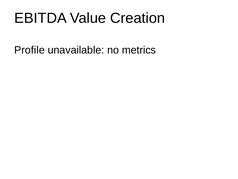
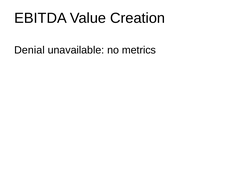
Profile: Profile -> Denial (29, 50)
